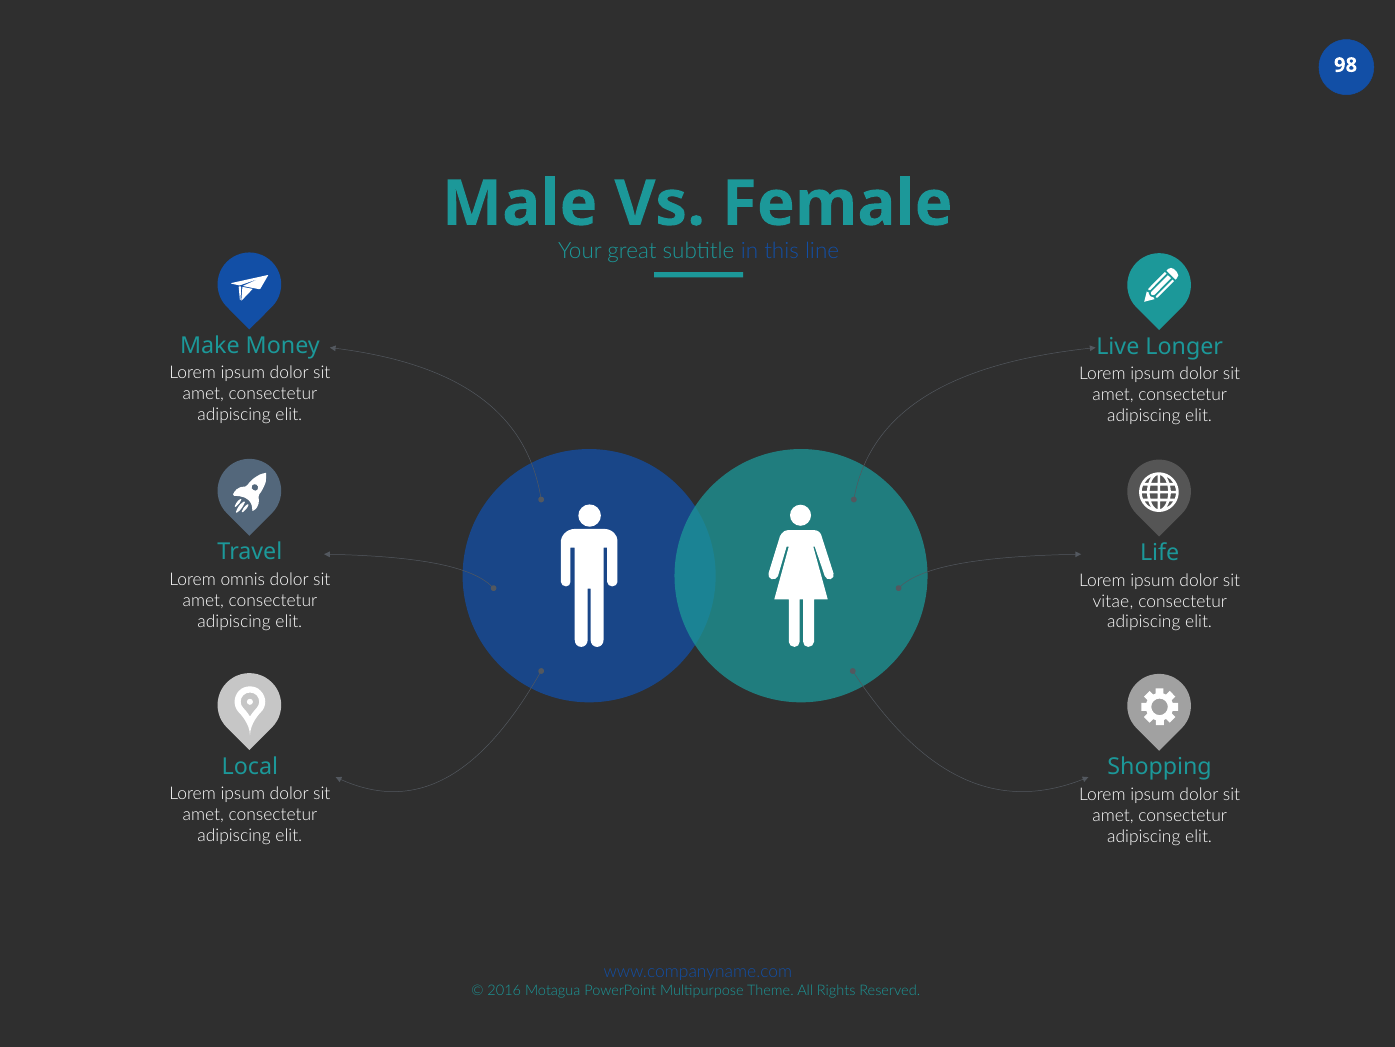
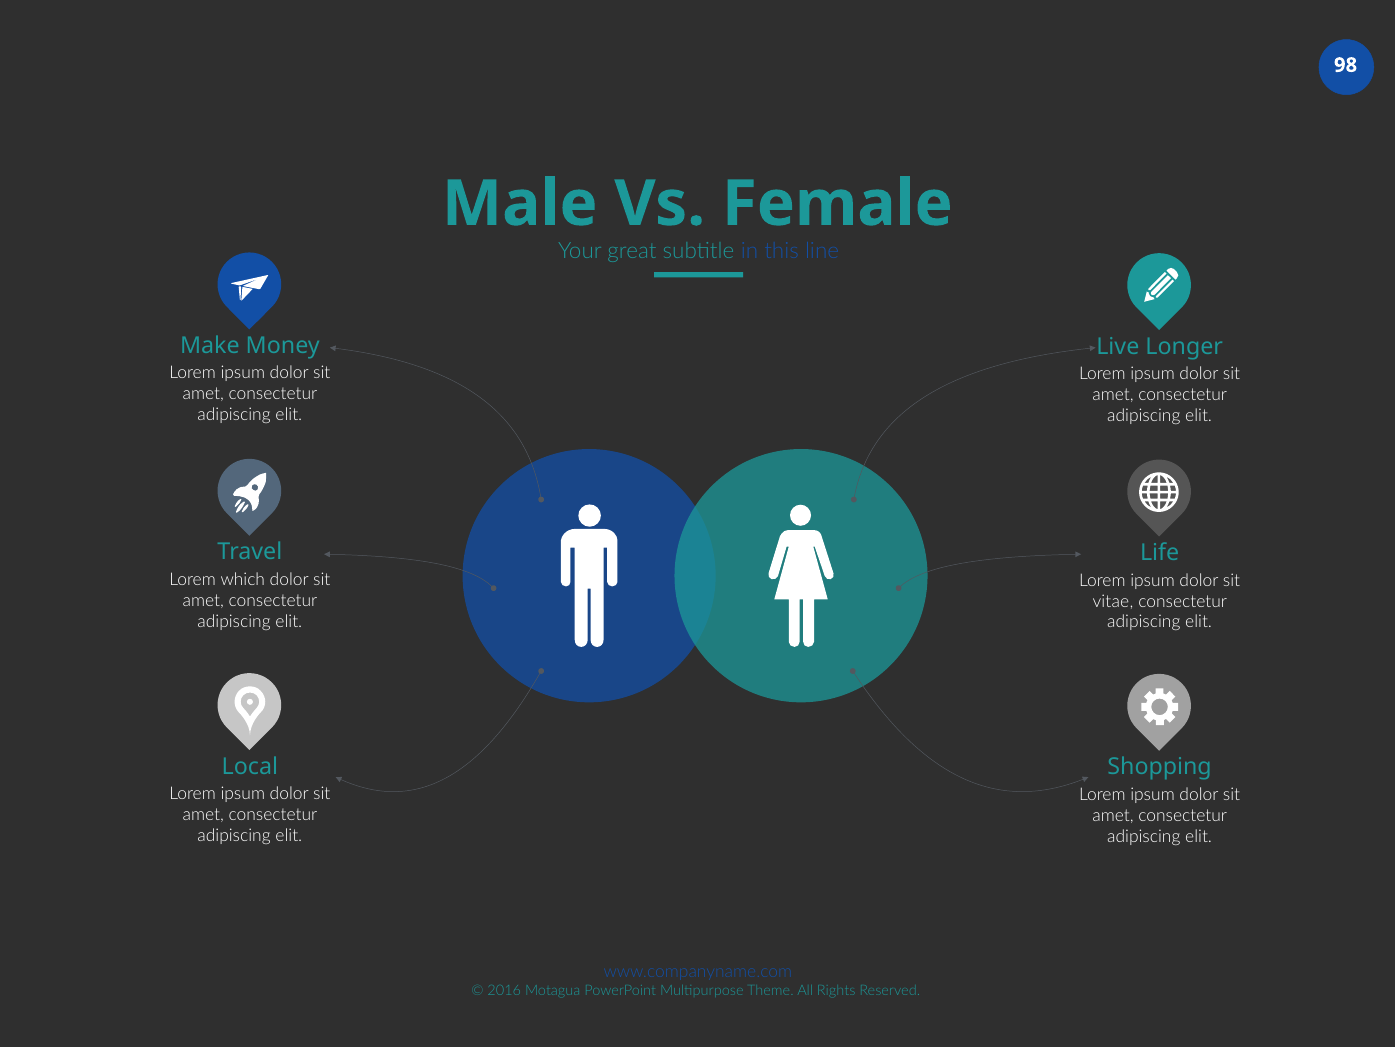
omnis: omnis -> which (243, 579)
